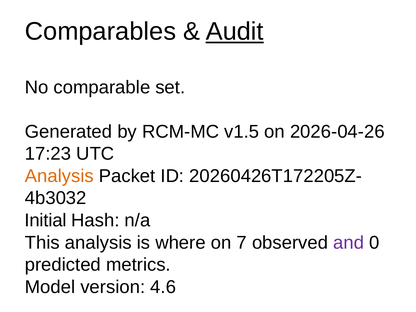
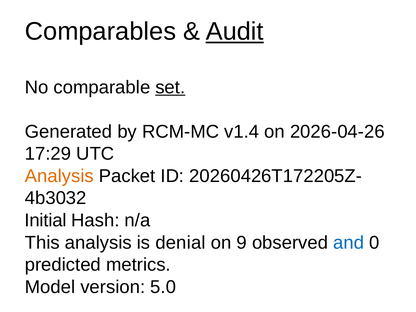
set underline: none -> present (170, 87)
v1.5: v1.5 -> v1.4 (242, 132)
17:23: 17:23 -> 17:29 (48, 154)
where: where -> denial (180, 243)
7: 7 -> 9 (242, 243)
and colour: purple -> blue (349, 243)
4.6: 4.6 -> 5.0 (163, 287)
